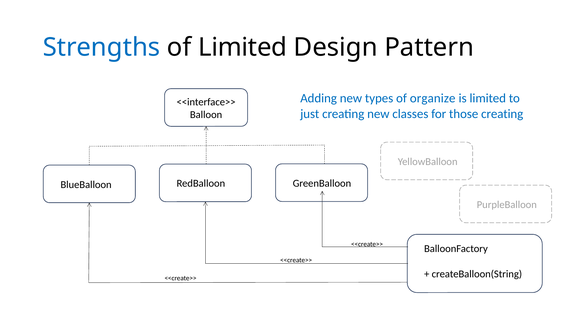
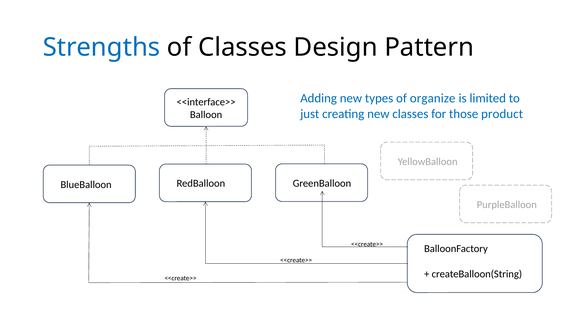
of Limited: Limited -> Classes (243, 47)
those creating: creating -> product (502, 114)
